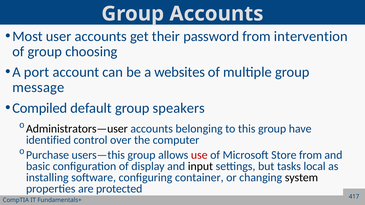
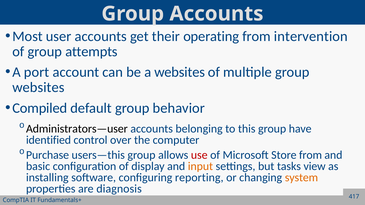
password: password -> operating (211, 36)
choosing: choosing -> attempts (91, 52)
message: message -> websites (38, 88)
speakers: speakers -> behavior (179, 108)
input colour: black -> orange (200, 166)
local: local -> view (315, 166)
container: container -> reporting (199, 178)
system colour: black -> orange (301, 178)
protected: protected -> diagnosis (119, 189)
